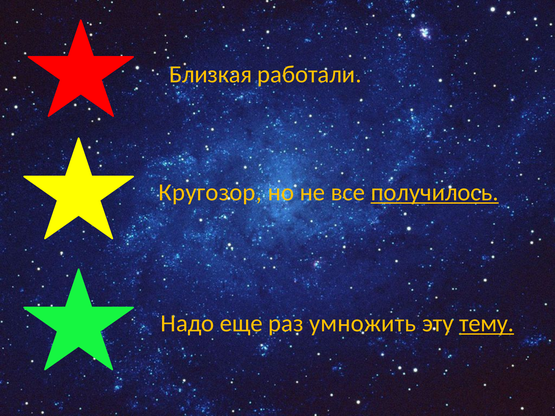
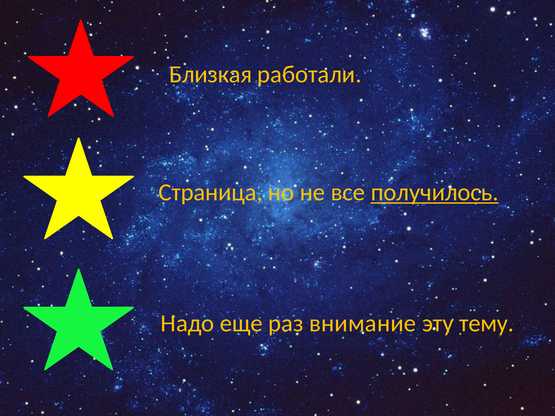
Кругозор: Кругозор -> Страница (210, 192)
умножить: умножить -> внимание (363, 324)
тему underline: present -> none (487, 324)
